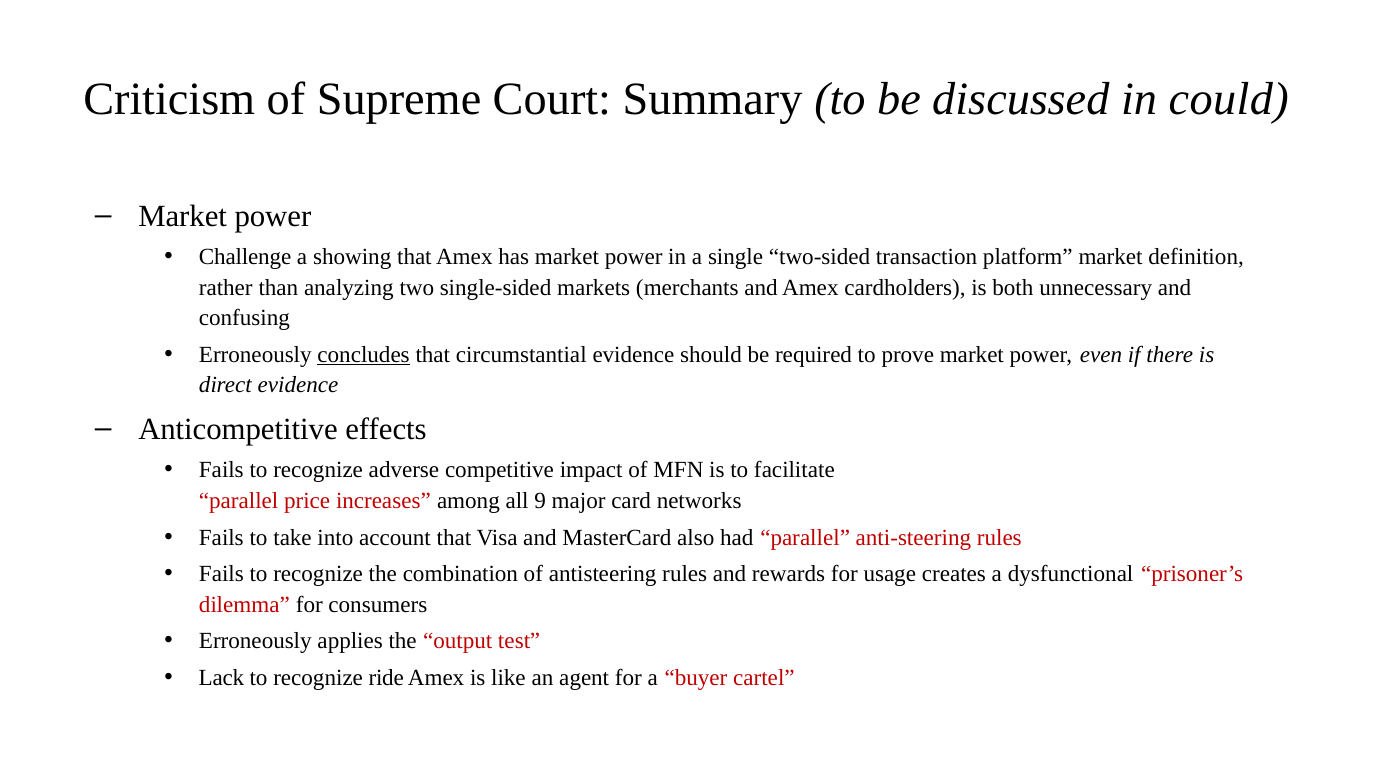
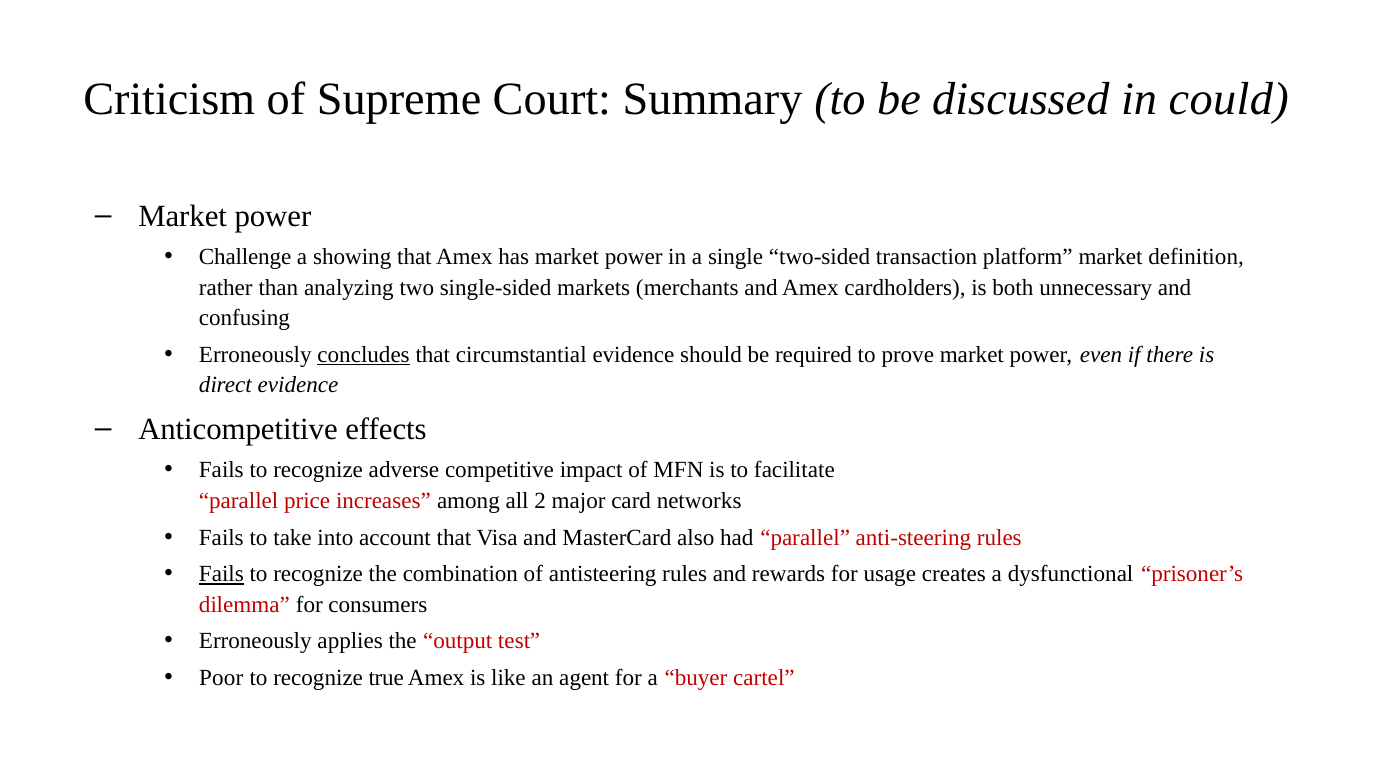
9: 9 -> 2 (540, 501)
Fails underline: none -> present (221, 574)
Lack: Lack -> Poor (221, 678)
ride: ride -> true (386, 678)
